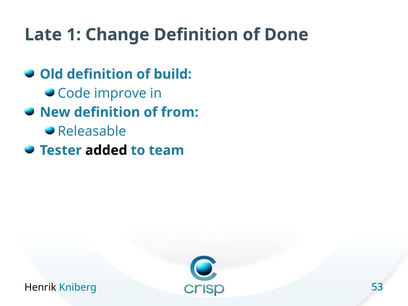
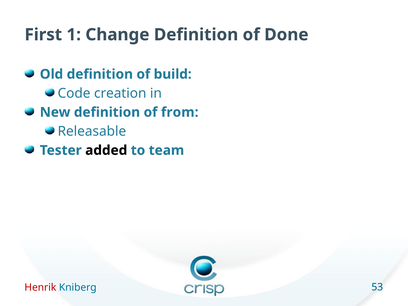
Late: Late -> First (43, 35)
improve: improve -> creation (120, 93)
Henrik colour: black -> red (40, 288)
